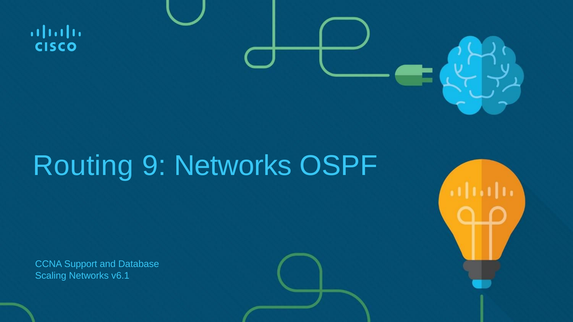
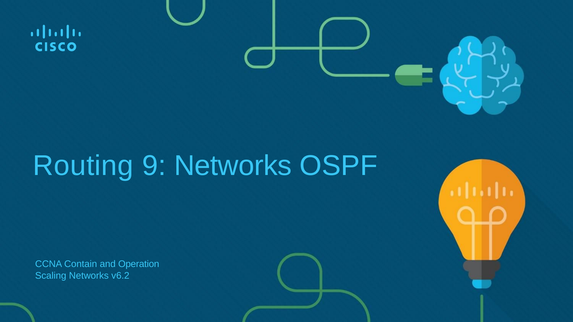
Support: Support -> Contain (81, 264)
Database: Database -> Operation (139, 264)
v6.1: v6.1 -> v6.2 (120, 276)
